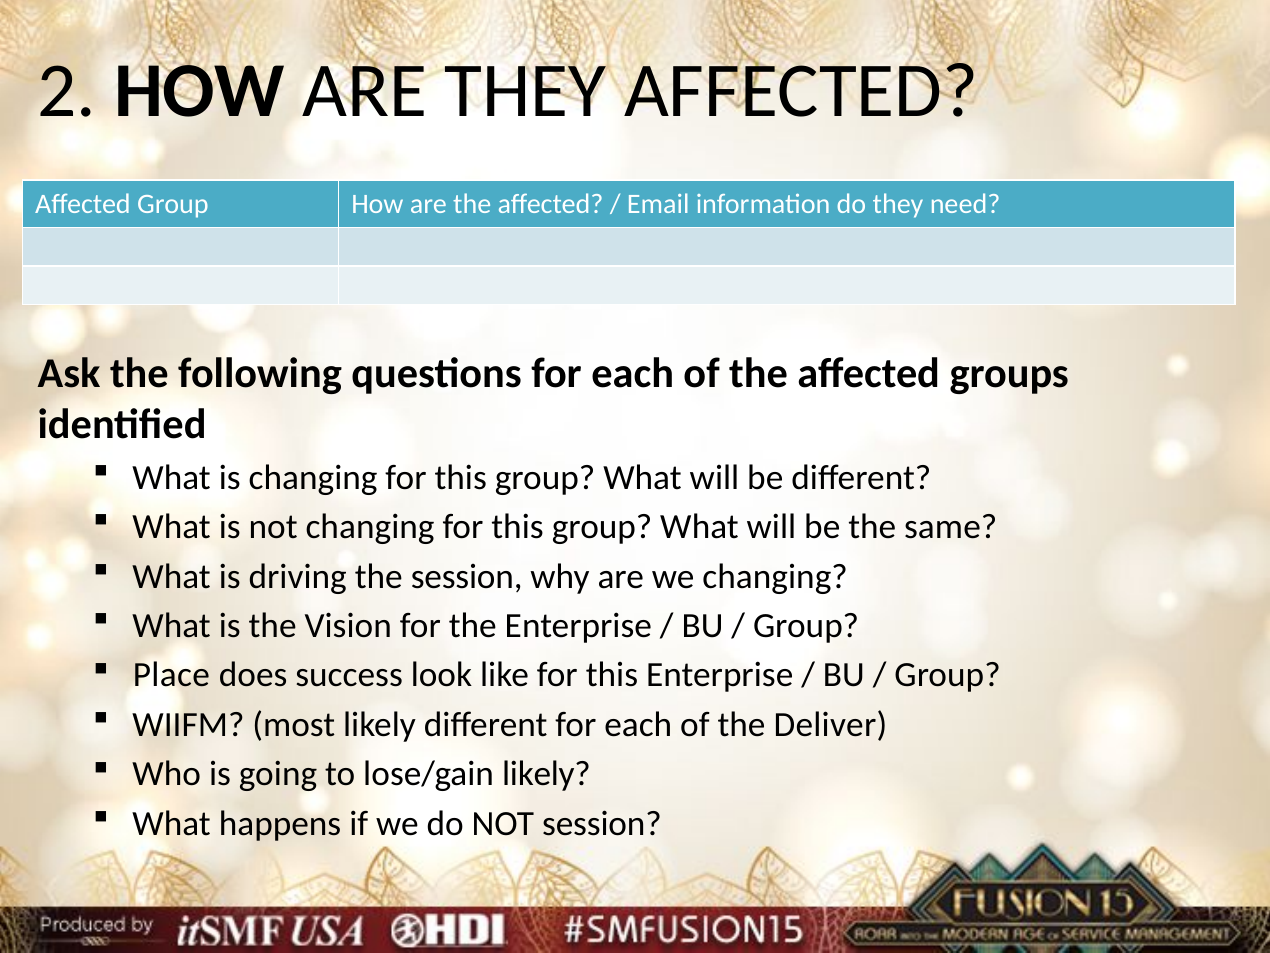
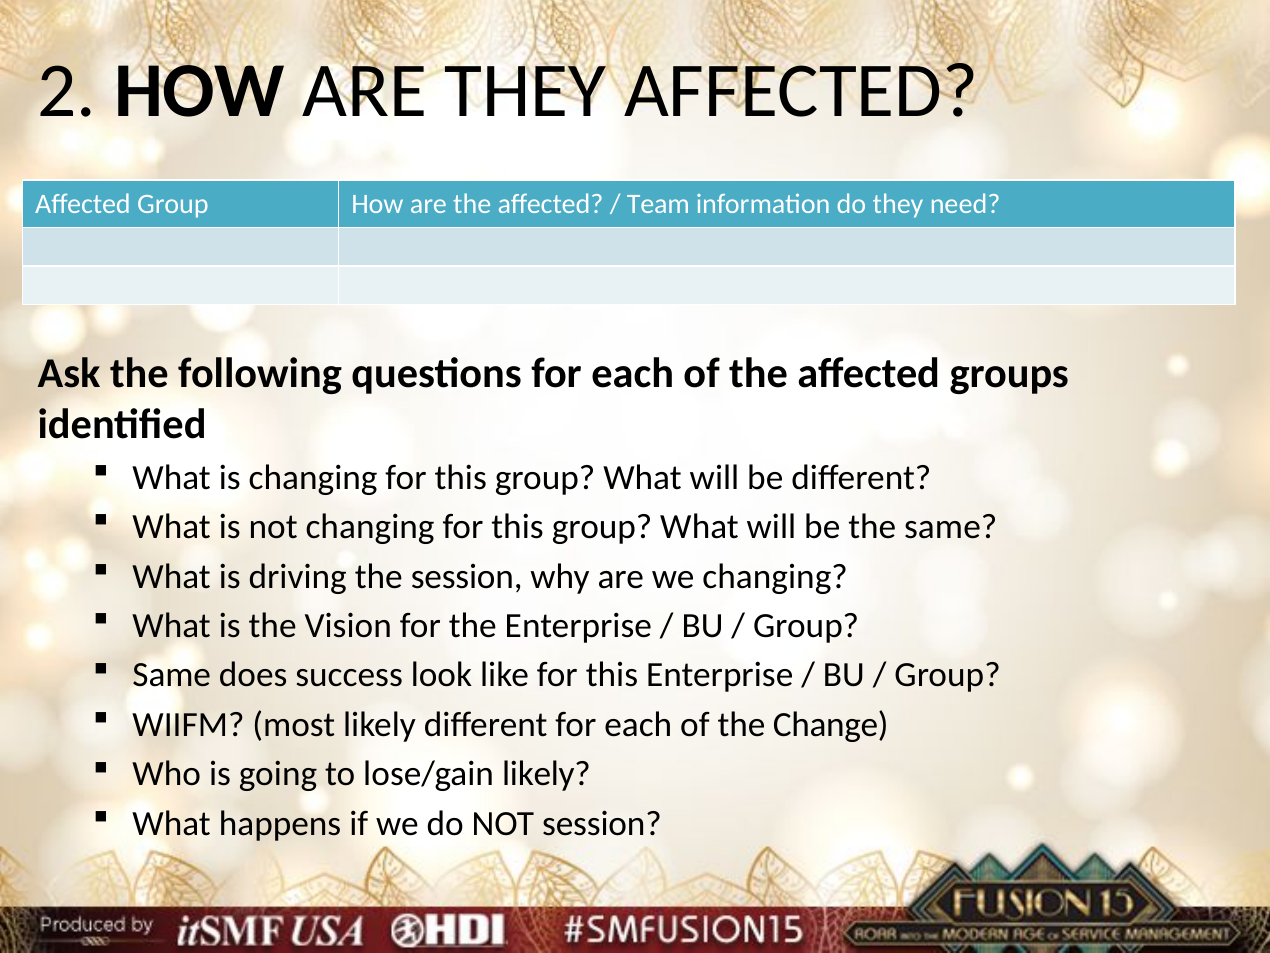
Email: Email -> Team (658, 204)
Place: Place -> Same (172, 675)
Deliver: Deliver -> Change (831, 724)
